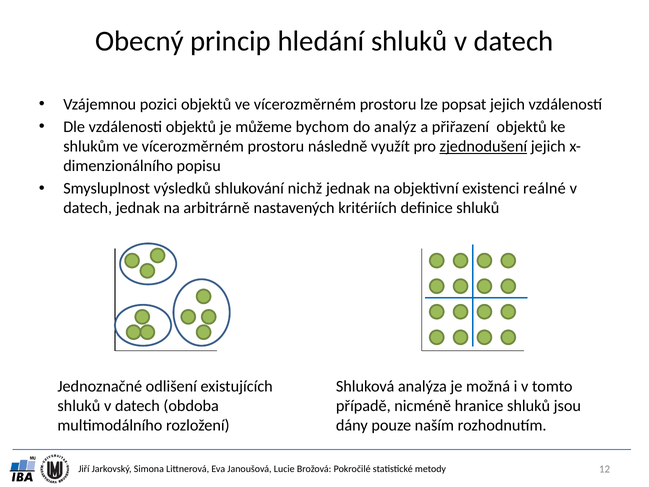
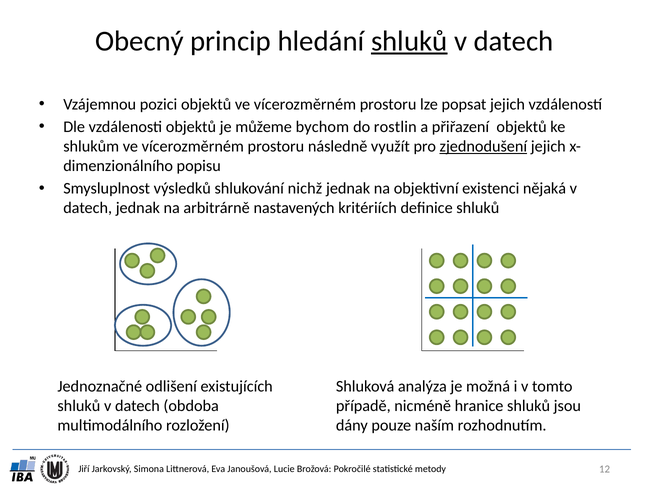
shluků underline: none -> present (409, 41)
analýz: analýz -> rostlin (395, 127)
reálné: reálné -> nějaká (545, 189)
